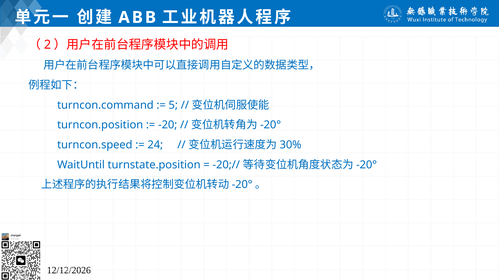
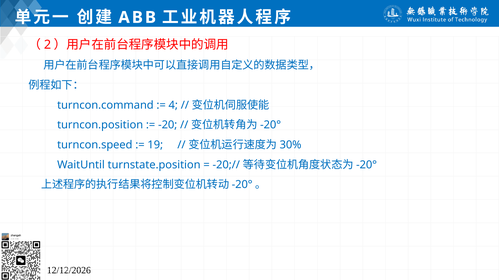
5: 5 -> 4 (173, 105)
24: 24 -> 19 (155, 145)
